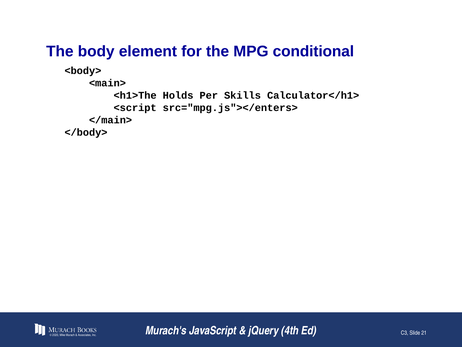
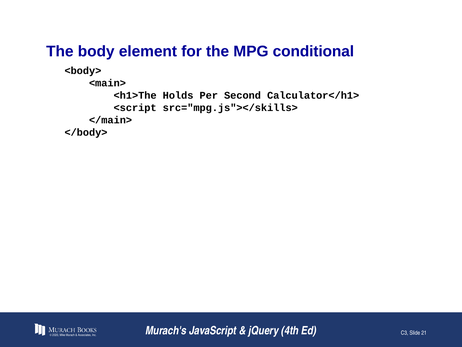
Skills: Skills -> Second (243, 95)
src="mpg.js"></enters>: src="mpg.js"></enters> -> src="mpg.js"></skills> (230, 108)
